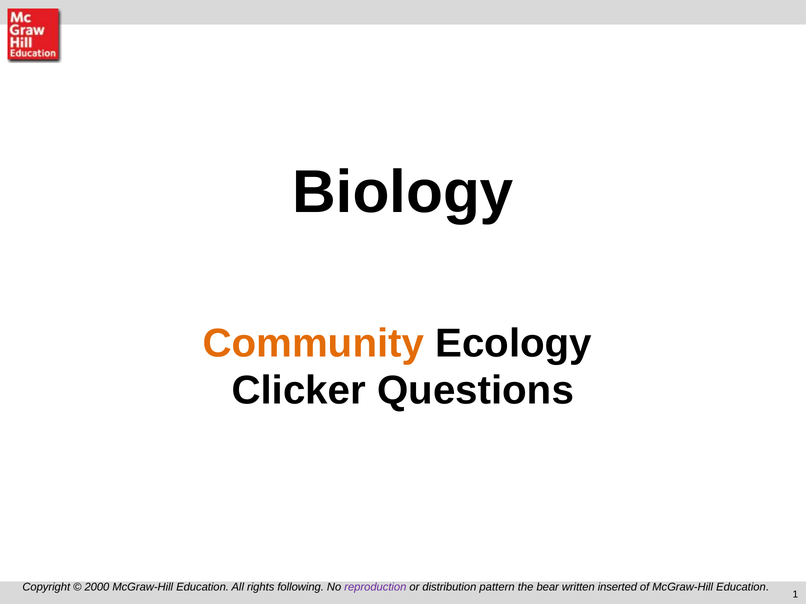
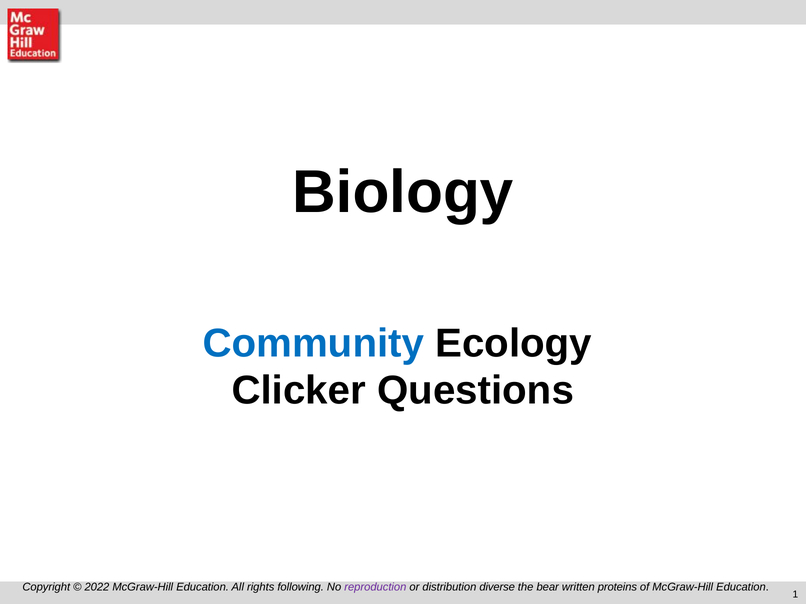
Community colour: orange -> blue (313, 344)
2000: 2000 -> 2022 (97, 587)
pattern: pattern -> diverse (497, 587)
inserted: inserted -> proteins (617, 587)
